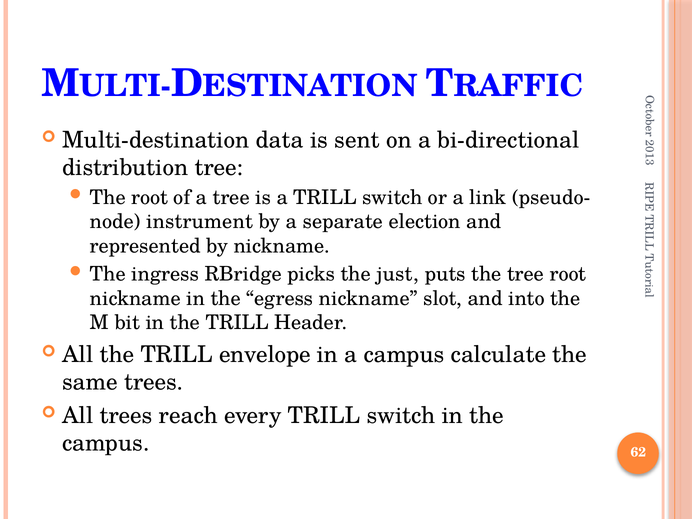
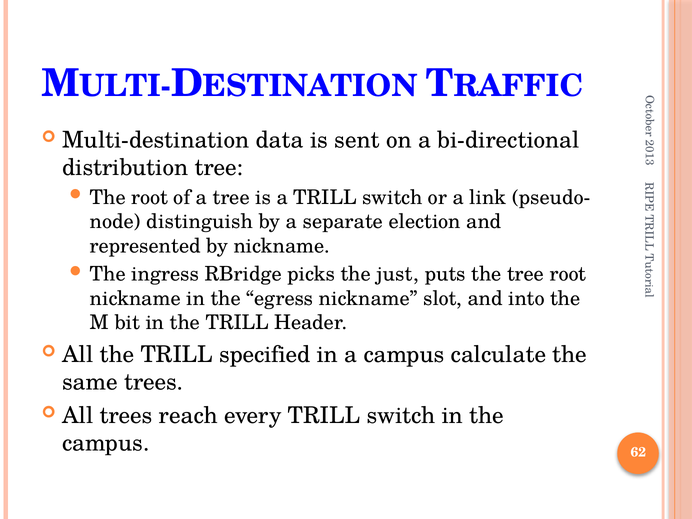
instrument: instrument -> distinguish (200, 222)
envelope: envelope -> specified (265, 355)
